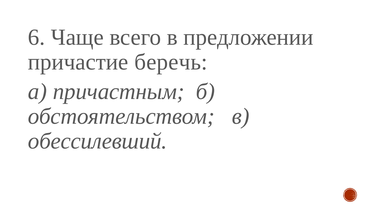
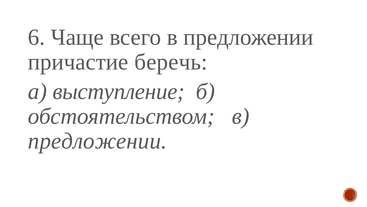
причастным: причастным -> выступление (119, 91)
обессилевший: обессилевший -> предложении (97, 141)
